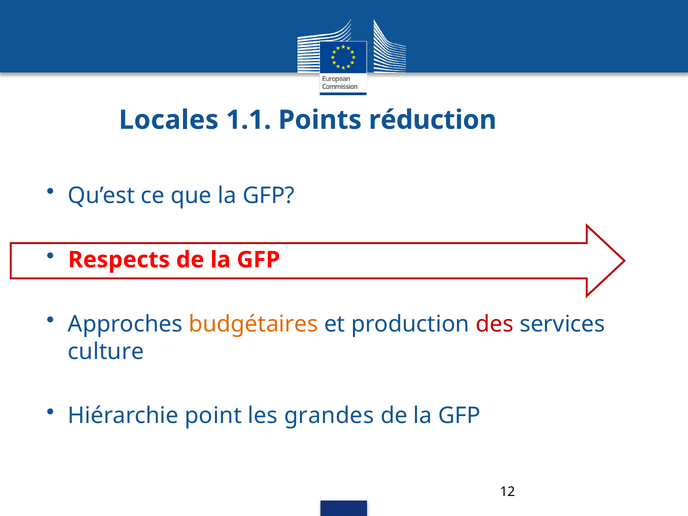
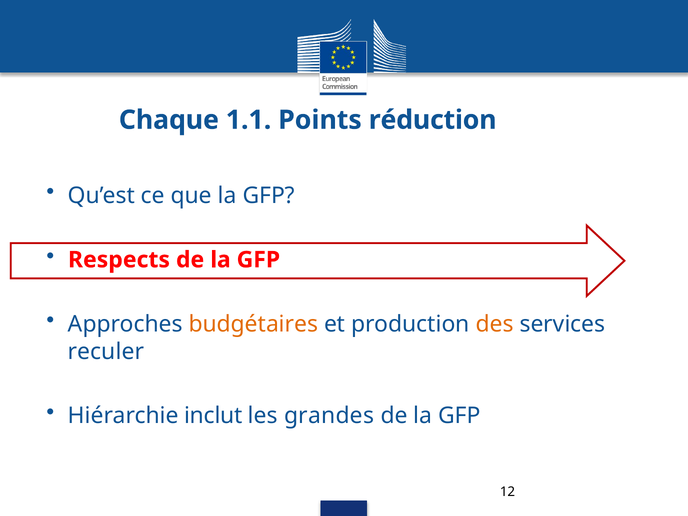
Locales: Locales -> Chaque (169, 120)
des colour: red -> orange (495, 324)
culture: culture -> reculer (106, 351)
point: point -> inclut (213, 416)
